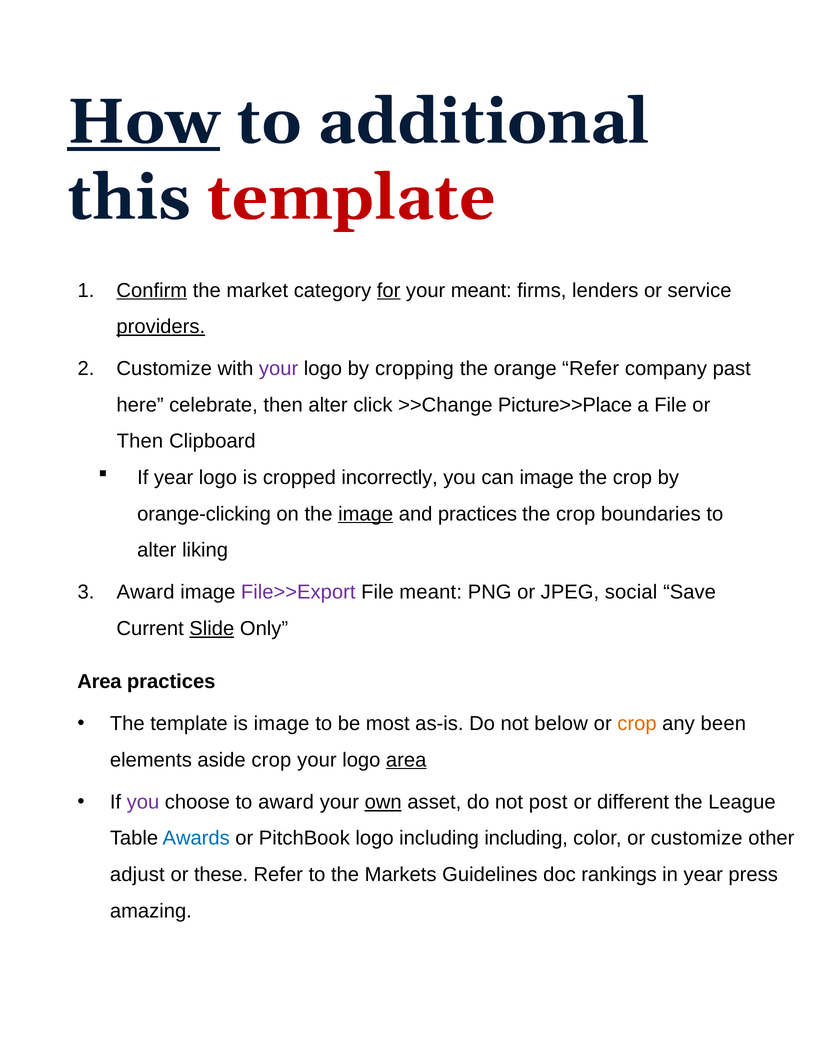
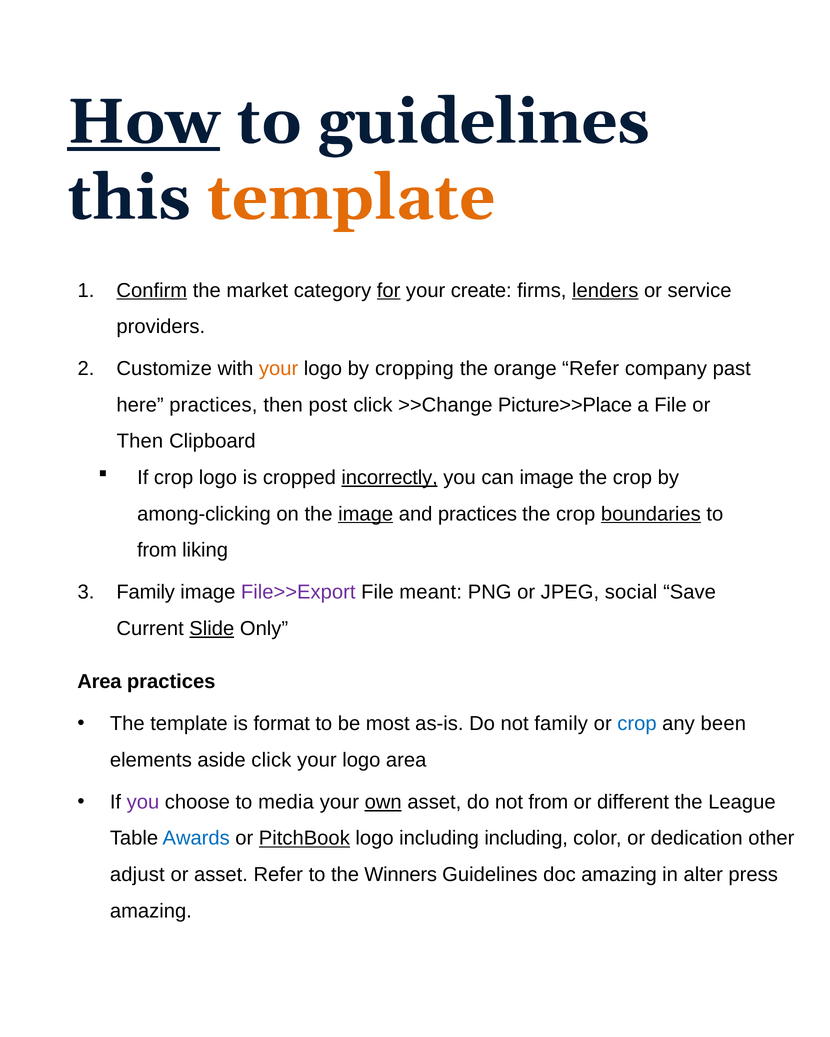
to additional: additional -> guidelines (484, 122)
template colour: red -> orange (351, 198)
your meant: meant -> create (481, 290)
lenders underline: none -> present (605, 290)
providers underline: present -> none (161, 327)
your colour: purple -> orange (279, 369)
here celebrate: celebrate -> practices (213, 405)
then alter: alter -> post (328, 405)
If year: year -> crop (174, 478)
incorrectly underline: none -> present (390, 478)
orange-clicking: orange-clicking -> among-clicking (204, 514)
boundaries underline: none -> present (651, 514)
alter: alter -> from (157, 550)
Award: Award -> Family (146, 593)
is image: image -> format (282, 724)
not below: below -> family (561, 724)
crop colour: orange -> blue (637, 724)
aside crop: crop -> click (271, 760)
area underline: present -> none (406, 760)
to award: award -> media (286, 802)
not post: post -> from (548, 802)
PitchBook underline: none -> present (304, 839)
or customize: customize -> dedication (697, 839)
or these: these -> asset (221, 875)
Markets: Markets -> Winners (401, 875)
doc rankings: rankings -> amazing (619, 875)
in year: year -> alter (703, 875)
